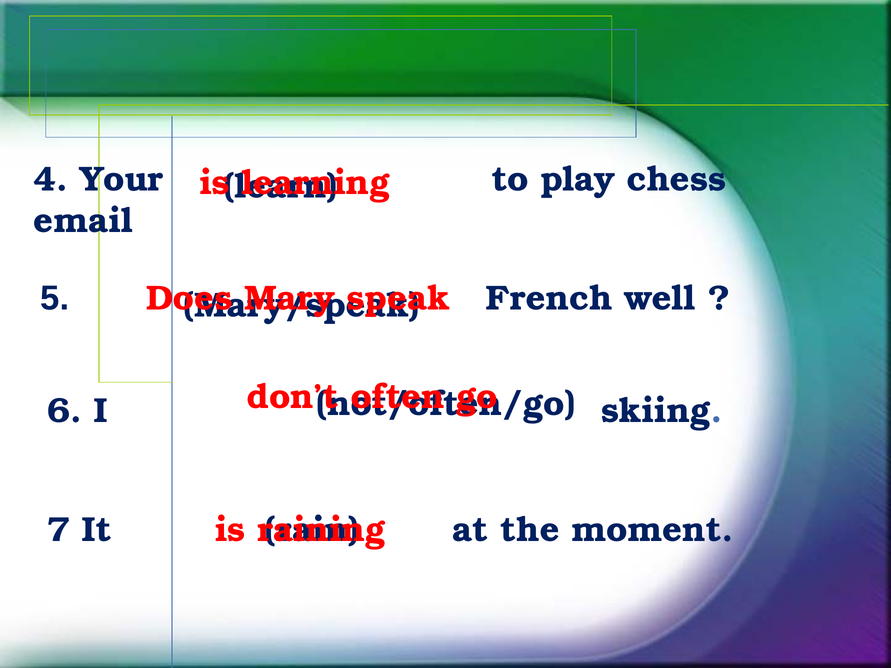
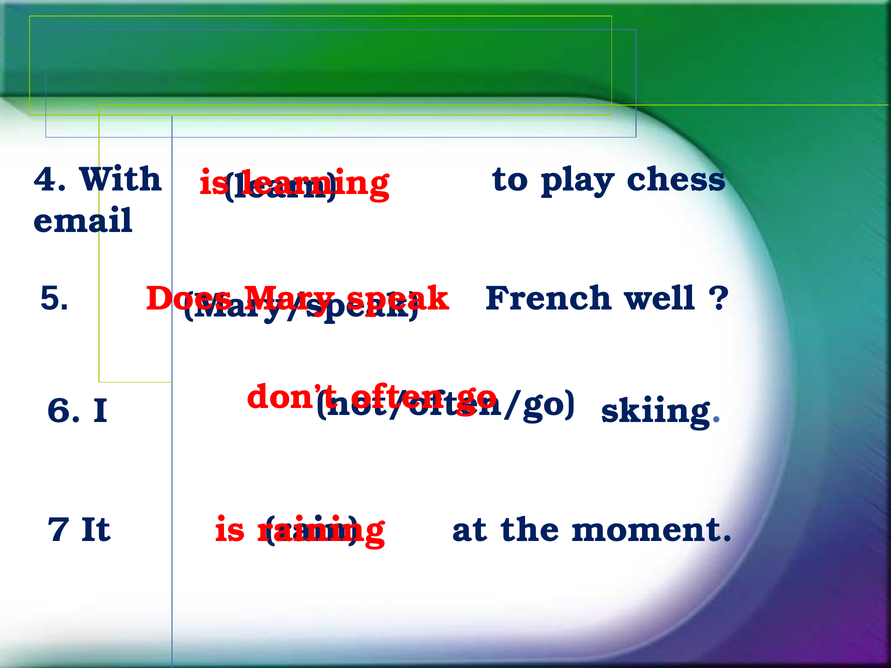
Your: Your -> With (121, 179)
